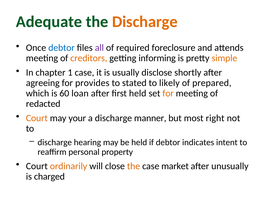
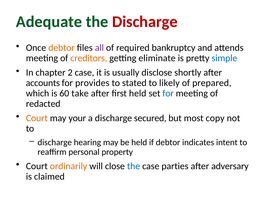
Discharge colour: orange -> red (145, 22)
debtor colour: blue -> orange (62, 48)
foreclosure: foreclosure -> bankruptcy (174, 48)
informing: informing -> eliminate (157, 58)
simple colour: orange -> blue (224, 58)
1: 1 -> 2 (70, 72)
agreeing: agreeing -> accounts (43, 83)
loan: loan -> take (80, 93)
for colour: orange -> blue (168, 93)
manner: manner -> secured (150, 118)
right: right -> copy (215, 118)
the colour: orange -> blue (134, 166)
market: market -> parties (175, 166)
unusually: unusually -> adversary (230, 166)
charged: charged -> claimed (49, 176)
